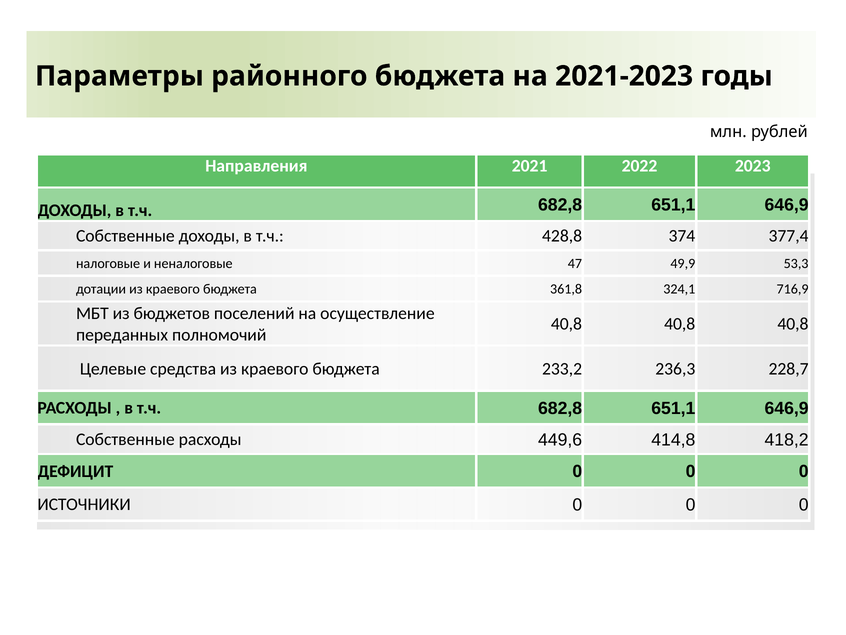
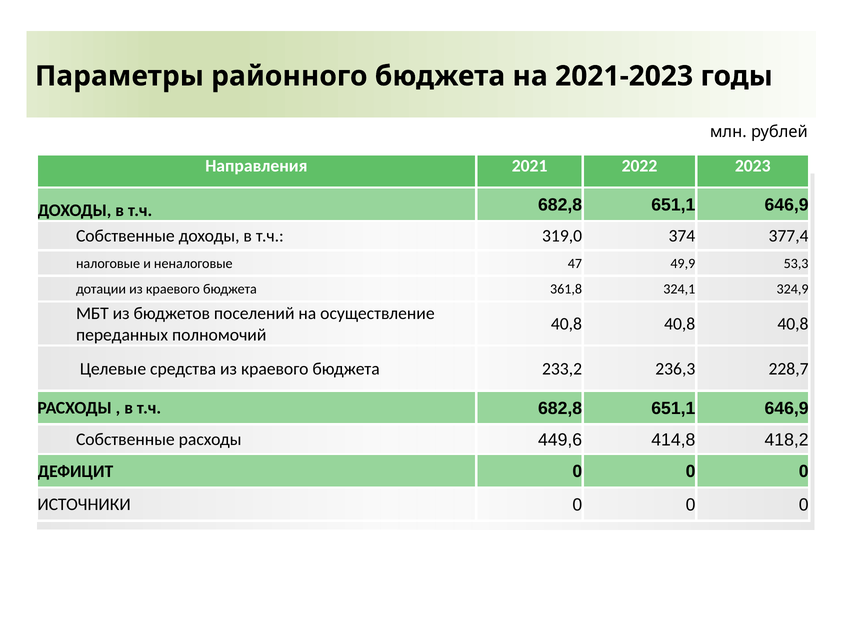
428,8: 428,8 -> 319,0 (562, 236)
716,9: 716,9 -> 324,9 (793, 289)
